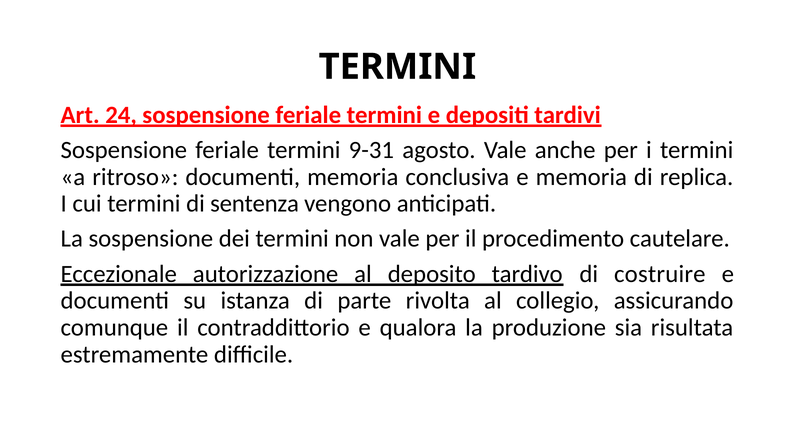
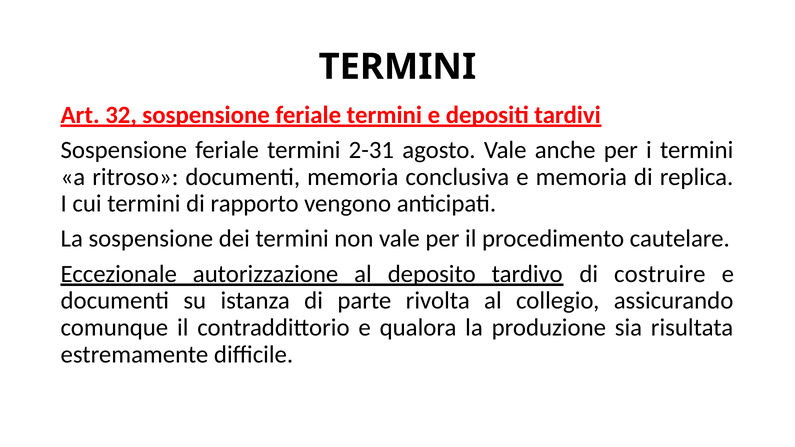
24: 24 -> 32 (121, 115)
9-31: 9-31 -> 2-31 (371, 150)
sentenza: sentenza -> rapporto (255, 204)
